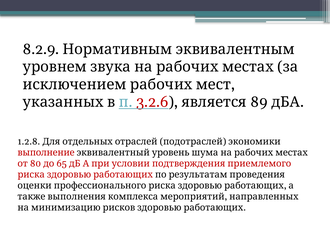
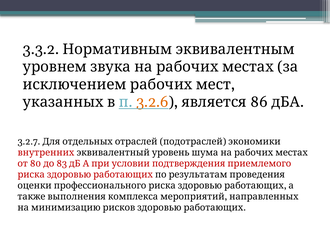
8.2.9: 8.2.9 -> 3.3.2 (41, 49)
3.2.6 colour: red -> orange (152, 102)
89: 89 -> 86 (259, 102)
1.2.8: 1.2.8 -> 3.2.7 (29, 142)
выполнение: выполнение -> внутренних (46, 153)
65: 65 -> 83 (62, 164)
